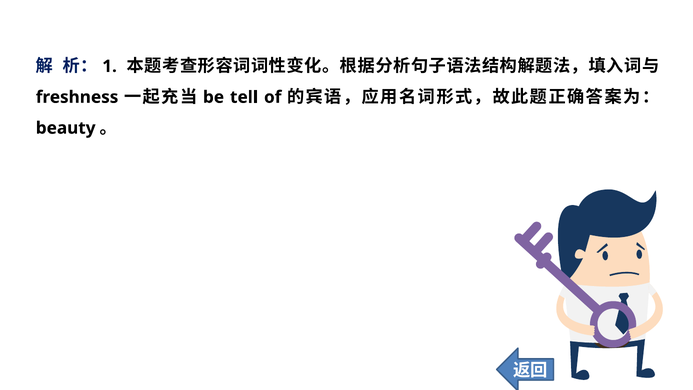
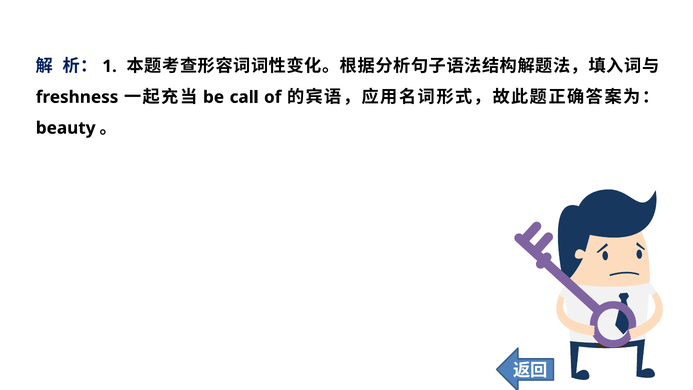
tell: tell -> call (244, 97)
